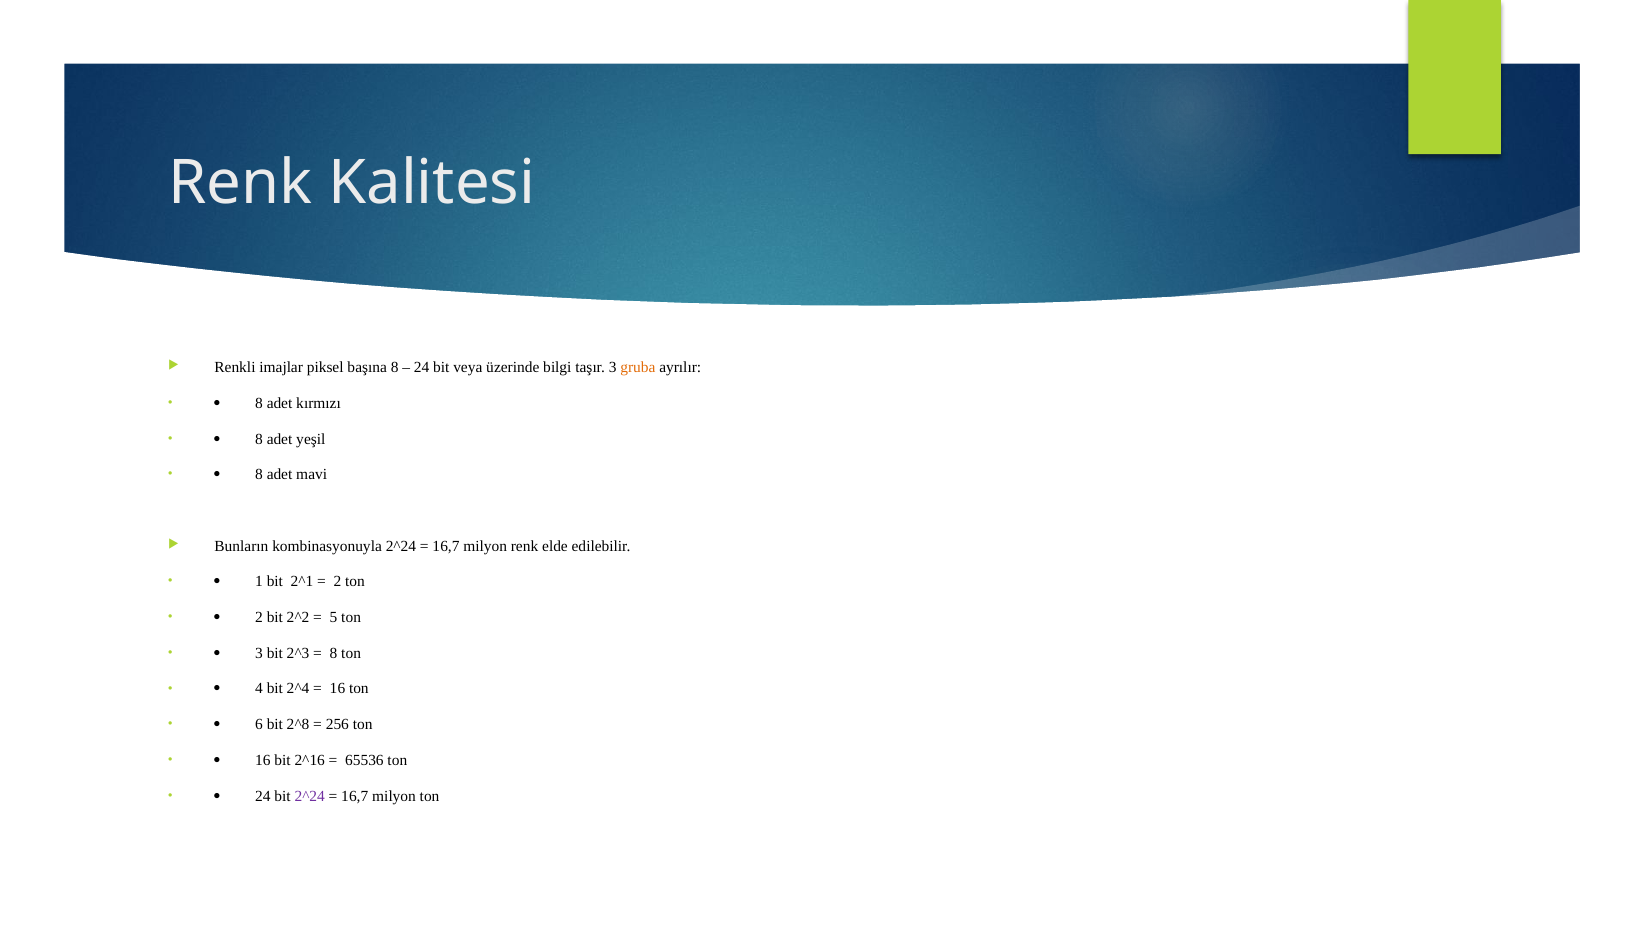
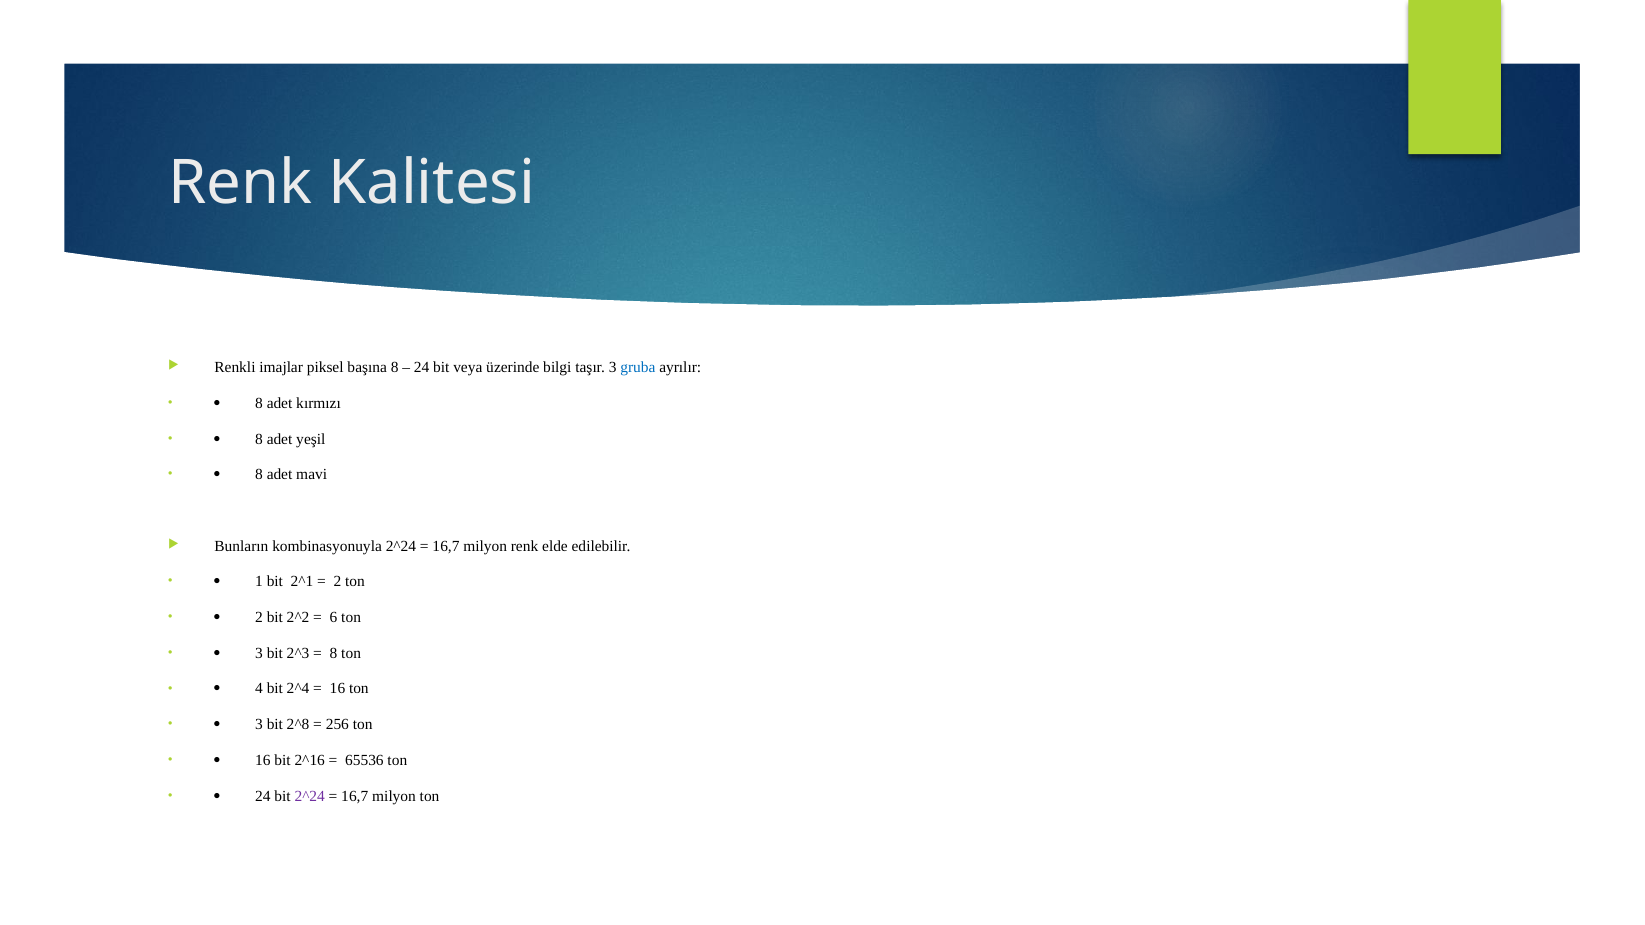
gruba colour: orange -> blue (638, 368)
5: 5 -> 6 (334, 618)
6: 6 -> 3 (259, 725)
